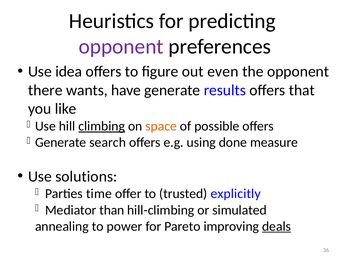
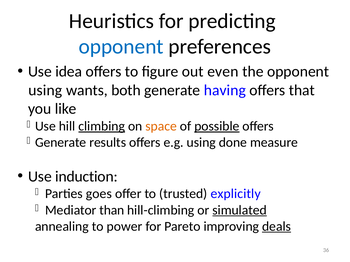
opponent colour: purple -> blue (121, 47)
there: there -> using (45, 90)
have: have -> both (126, 90)
results: results -> having (225, 90)
possible underline: none -> present (217, 126)
search: search -> results (108, 143)
solutions: solutions -> induction (86, 177)
time: time -> goes (99, 194)
simulated underline: none -> present (240, 210)
